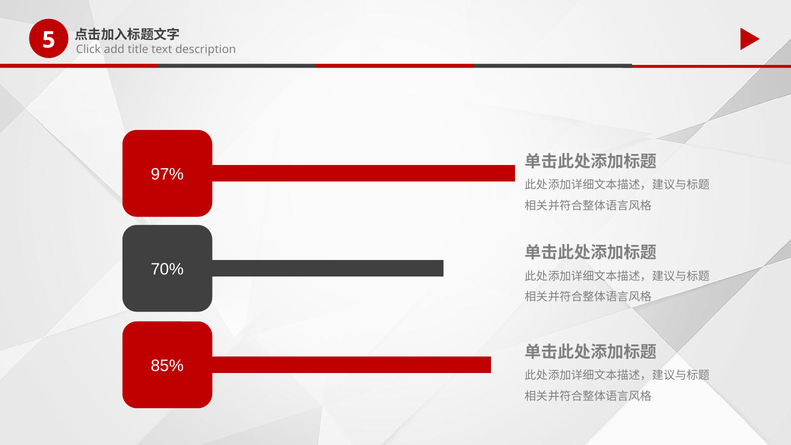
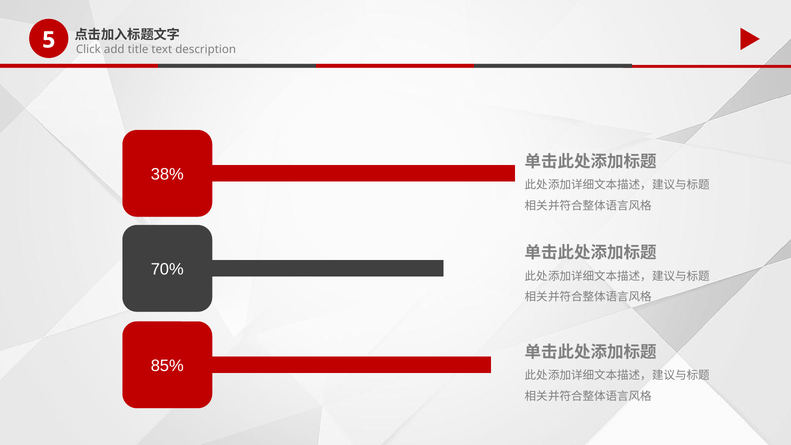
97%: 97% -> 38% (167, 174)
